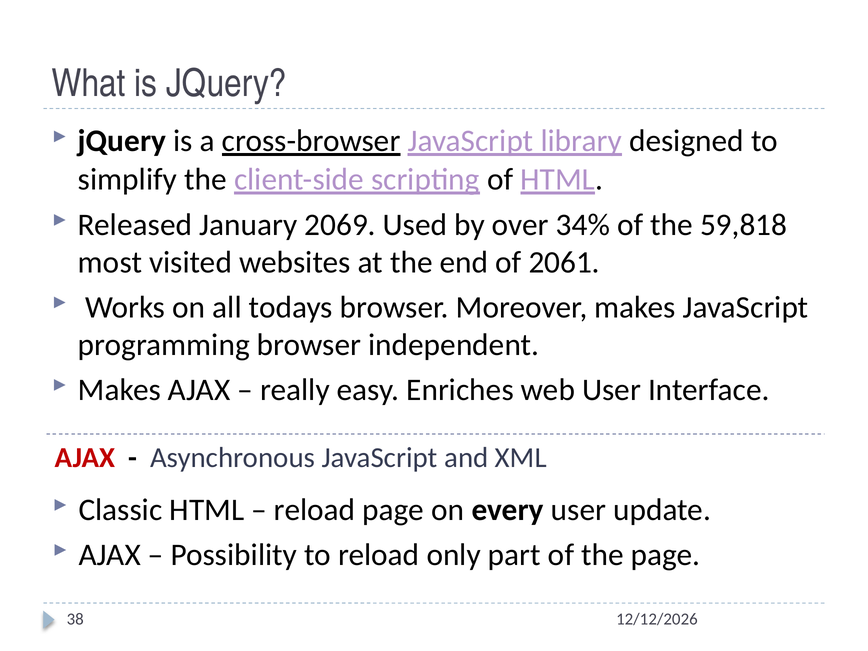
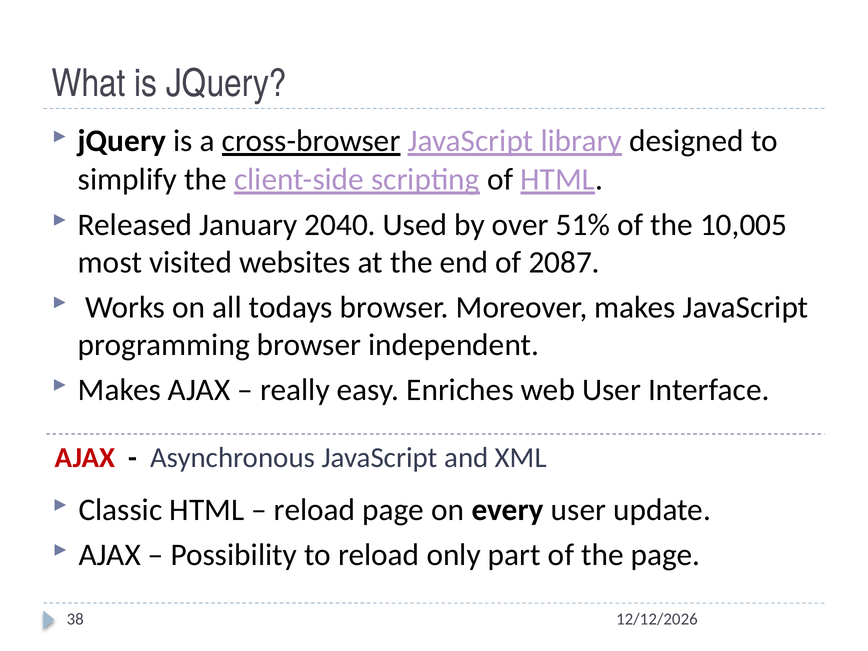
2069: 2069 -> 2040 (340, 225)
34%: 34% -> 51% (583, 225)
59,818: 59,818 -> 10,005 (744, 225)
2061: 2061 -> 2087 (564, 263)
